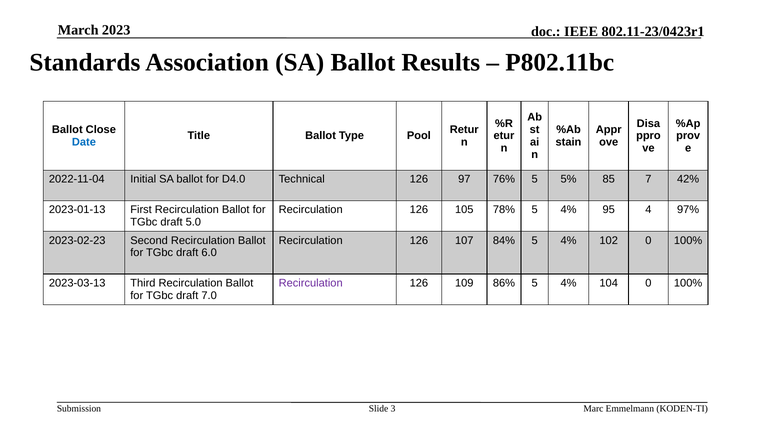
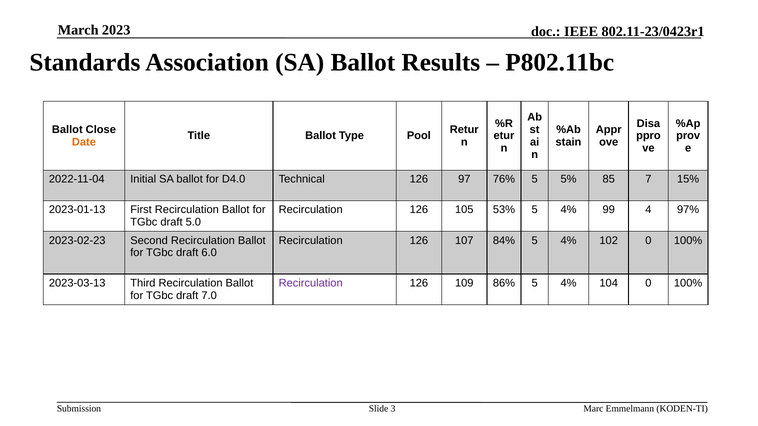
Date colour: blue -> orange (84, 142)
42%: 42% -> 15% (688, 180)
78%: 78% -> 53% (504, 210)
95: 95 -> 99 (609, 210)
